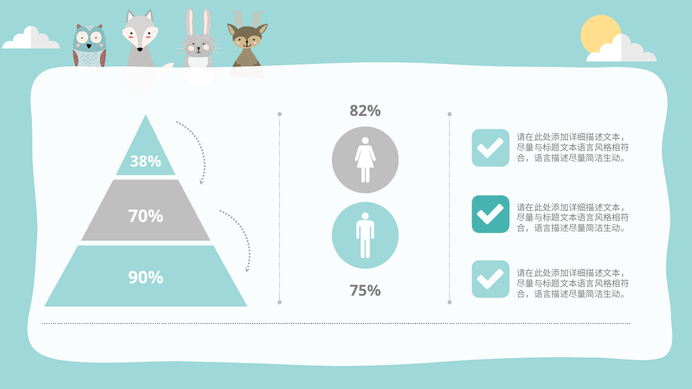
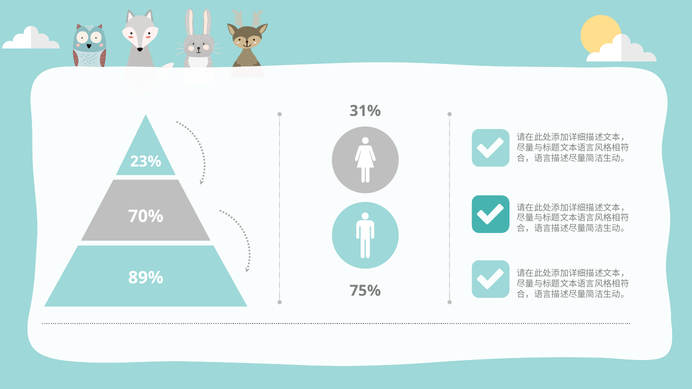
82%: 82% -> 31% (365, 111)
38%: 38% -> 23% (146, 162)
90%: 90% -> 89% (146, 278)
